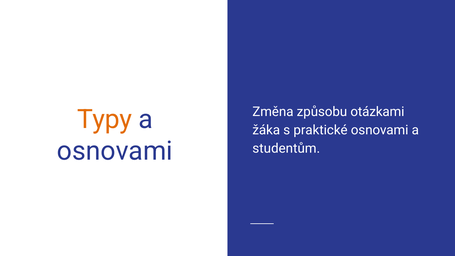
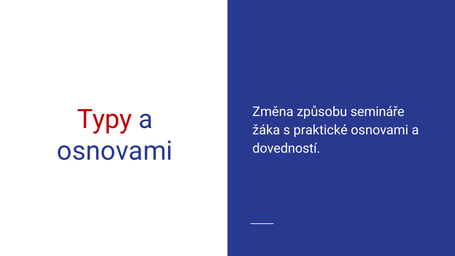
otázkami: otázkami -> semináře (377, 112)
Typy colour: orange -> red (105, 119)
studentům: studentům -> dovedností (286, 148)
